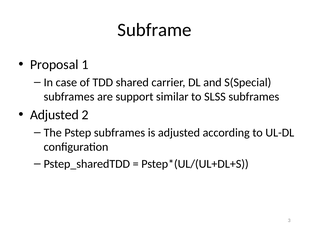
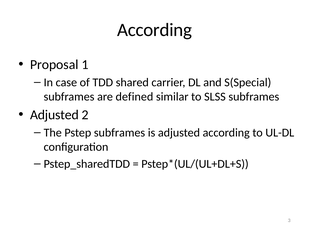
Subframe: Subframe -> According (155, 30)
support: support -> defined (134, 97)
